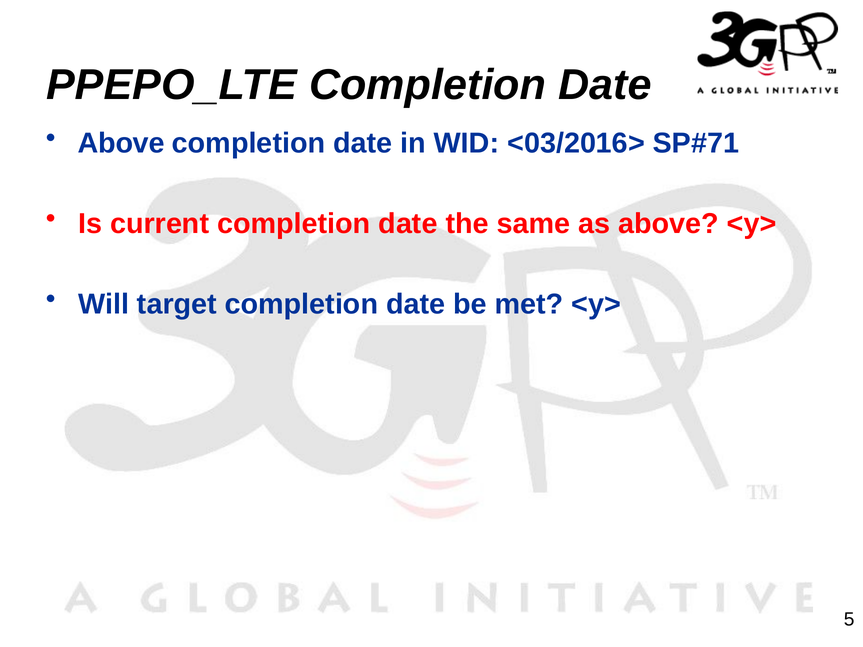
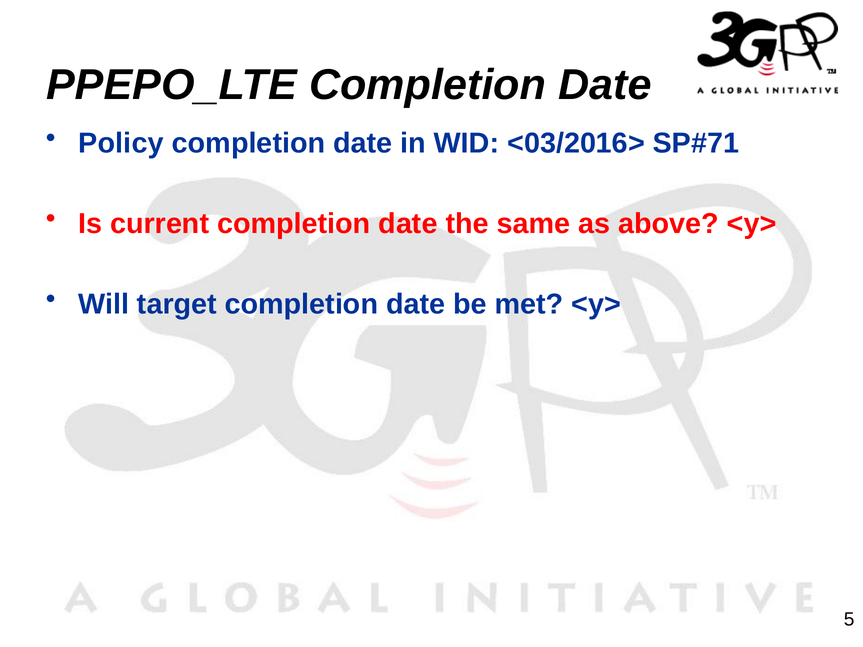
Above: Above -> Policy (121, 143)
